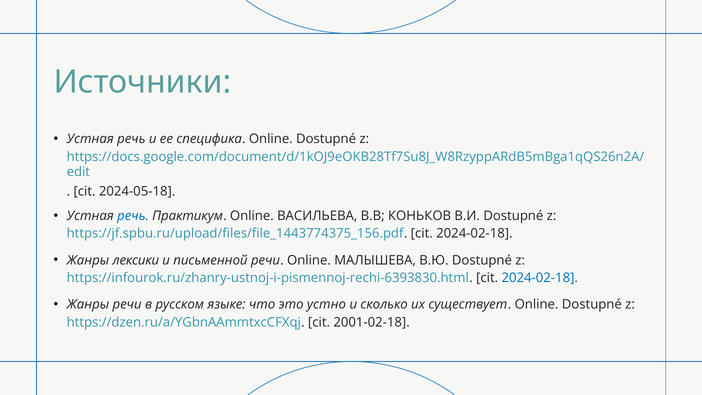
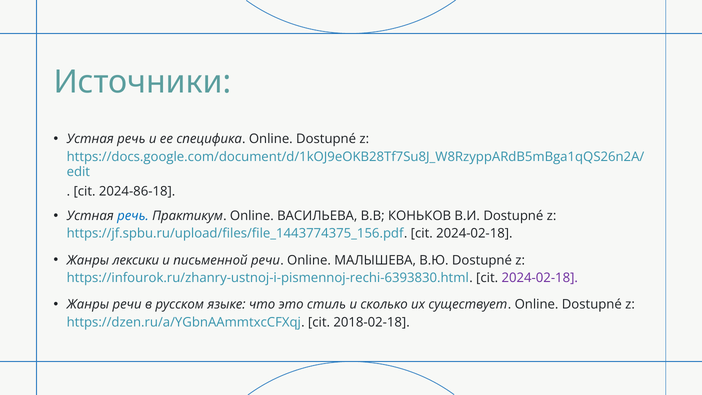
2024-05-18: 2024-05-18 -> 2024-86-18 (137, 191)
2024-02-18 colour: blue -> purple (540, 278)
устно: устно -> стиль (326, 305)
2001-02-18: 2001-02-18 -> 2018-02-18 (372, 322)
